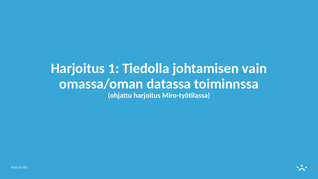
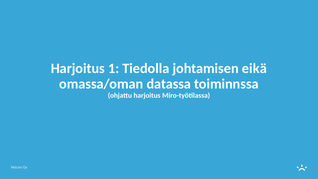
vain: vain -> eikä (254, 68)
